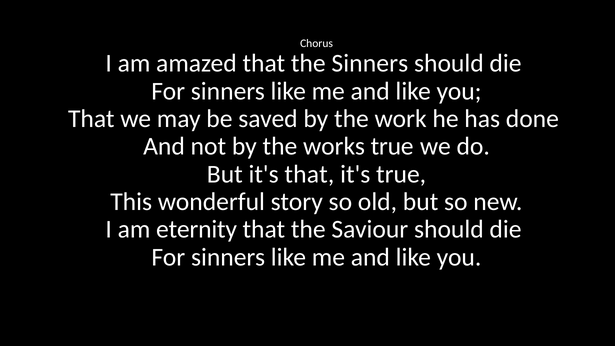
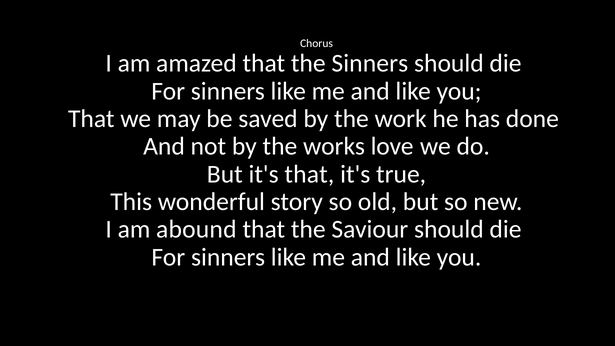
works true: true -> love (392, 146)
eternity: eternity -> abound (196, 229)
